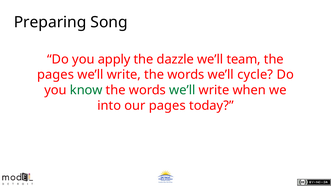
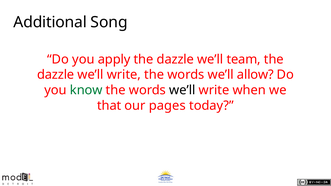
Preparing: Preparing -> Additional (50, 22)
pages: pages -> dazzle (56, 75)
cycle: cycle -> allow (255, 75)
we’ll colour: green -> black (182, 90)
into: into -> that (109, 106)
